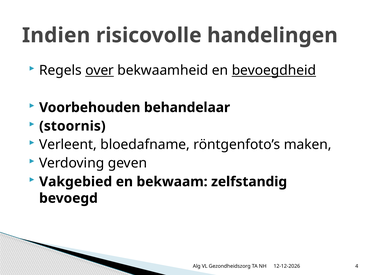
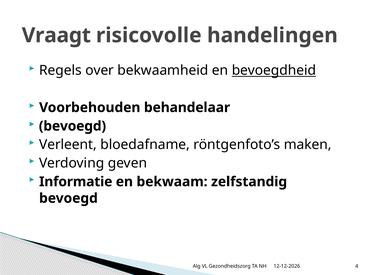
Indien: Indien -> Vraagt (56, 35)
over underline: present -> none (100, 70)
stoornis: stoornis -> bevoegd (72, 126)
Vakgebied: Vakgebied -> Informatie (76, 182)
